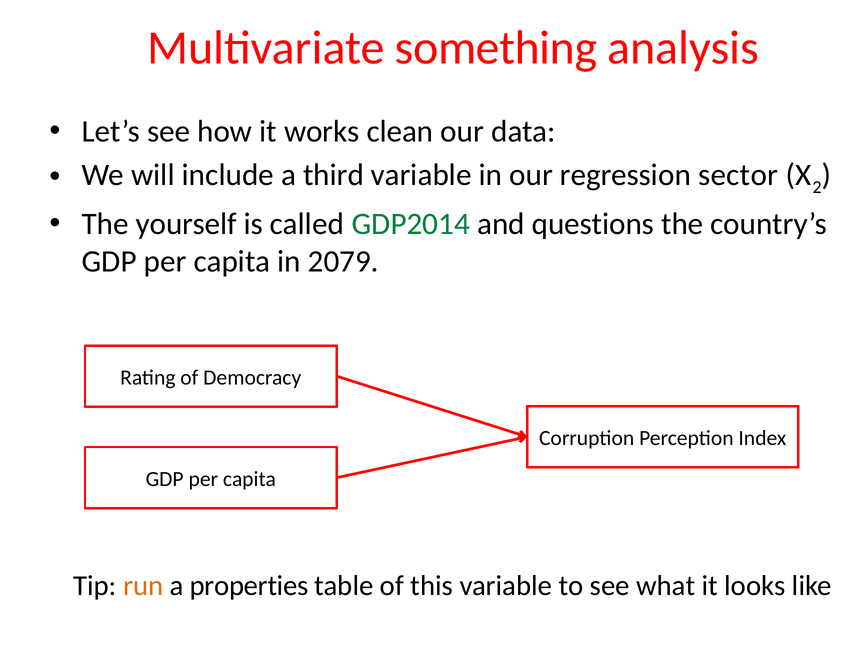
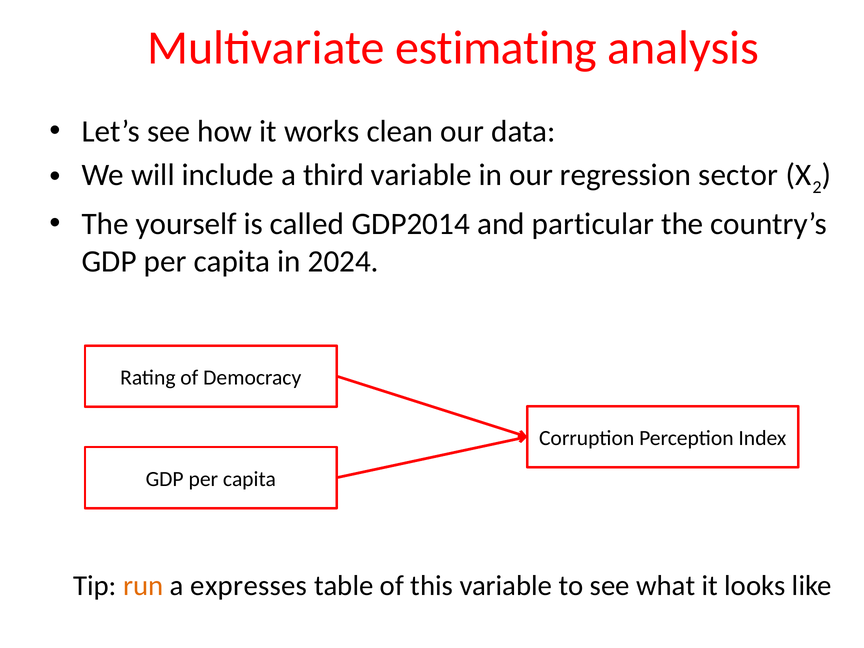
something: something -> estimating (496, 48)
GDP2014 colour: green -> black (411, 224)
questions: questions -> particular (593, 224)
2079: 2079 -> 2024 (343, 261)
properties: properties -> expresses (249, 586)
